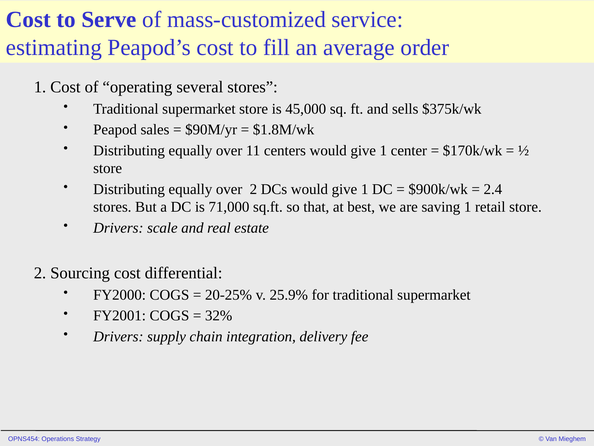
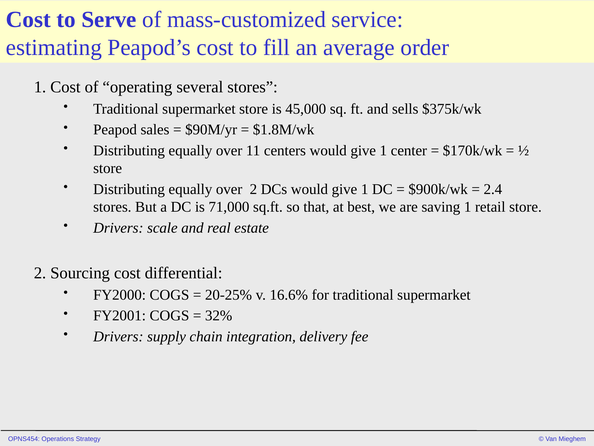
25.9%: 25.9% -> 16.6% (289, 295)
